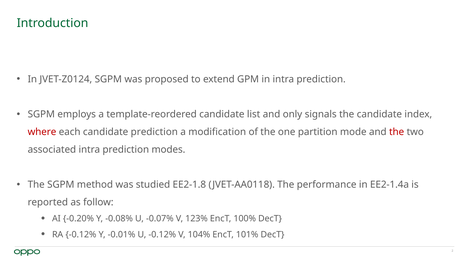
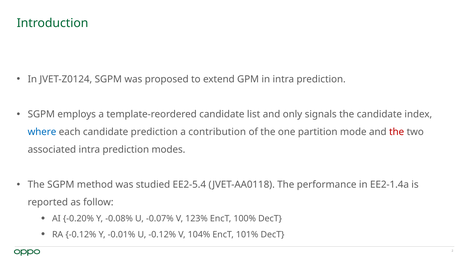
where colour: red -> blue (42, 132)
modification: modification -> contribution (217, 132)
EE2-1.8: EE2-1.8 -> EE2-5.4 (189, 185)
